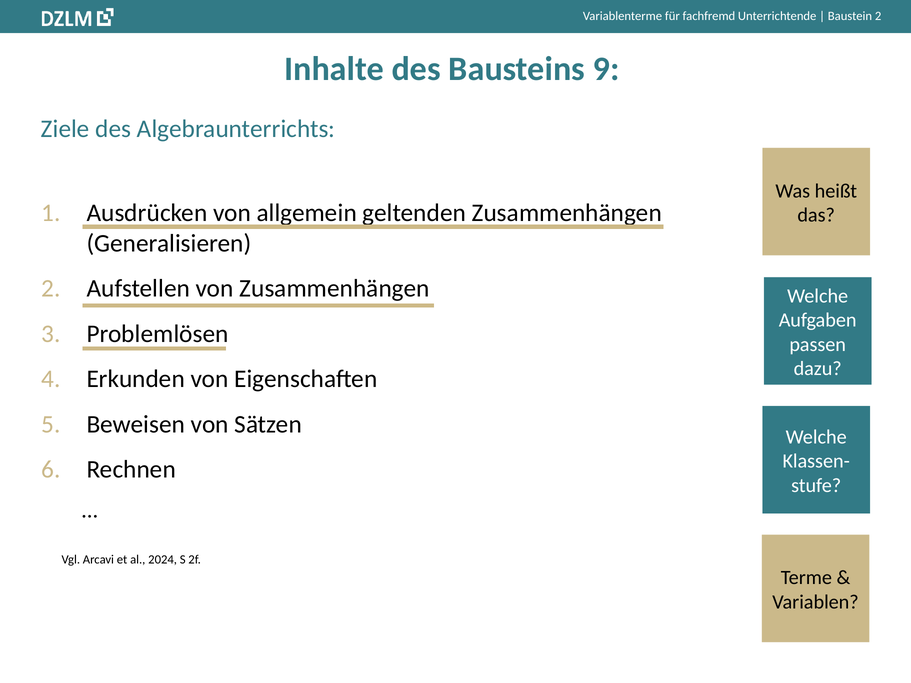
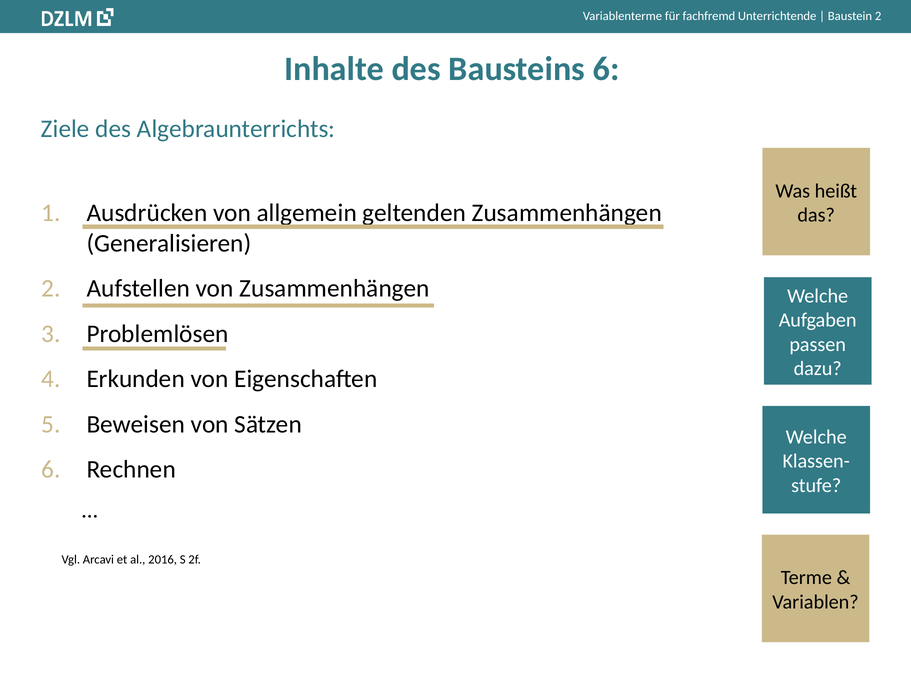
Bausteins 9: 9 -> 6 (606, 69)
2024: 2024 -> 2016 (163, 560)
